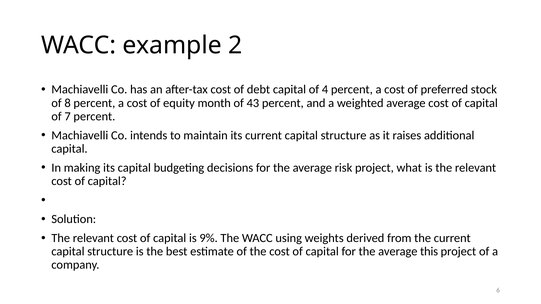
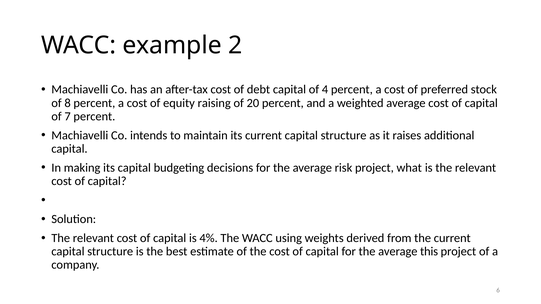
month: month -> raising (214, 103)
43: 43 -> 20 (253, 103)
9%: 9% -> 4% (209, 238)
